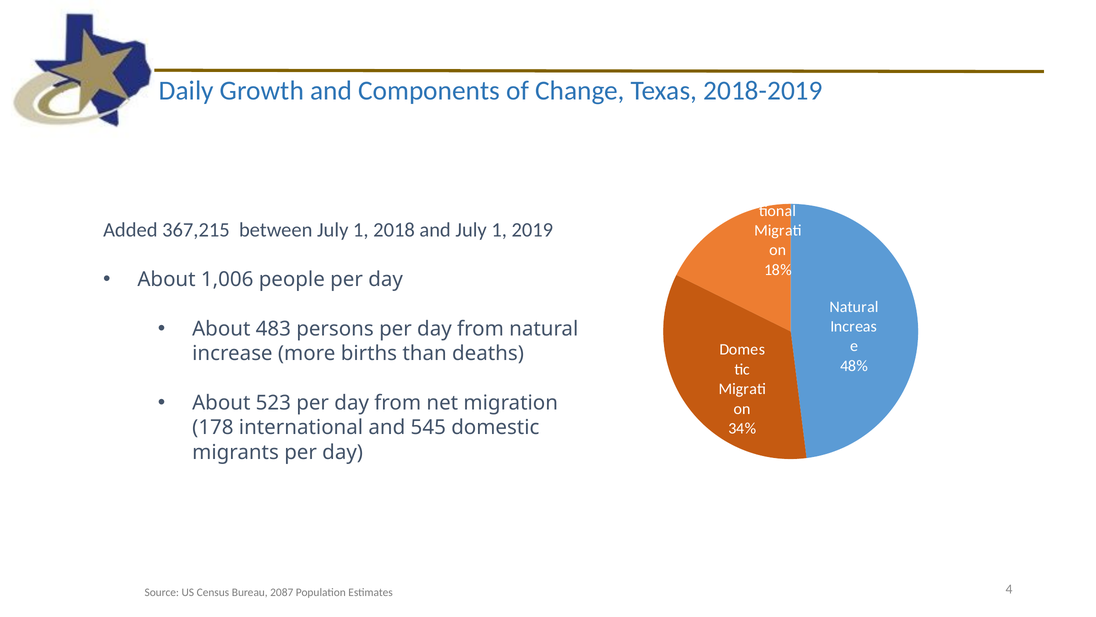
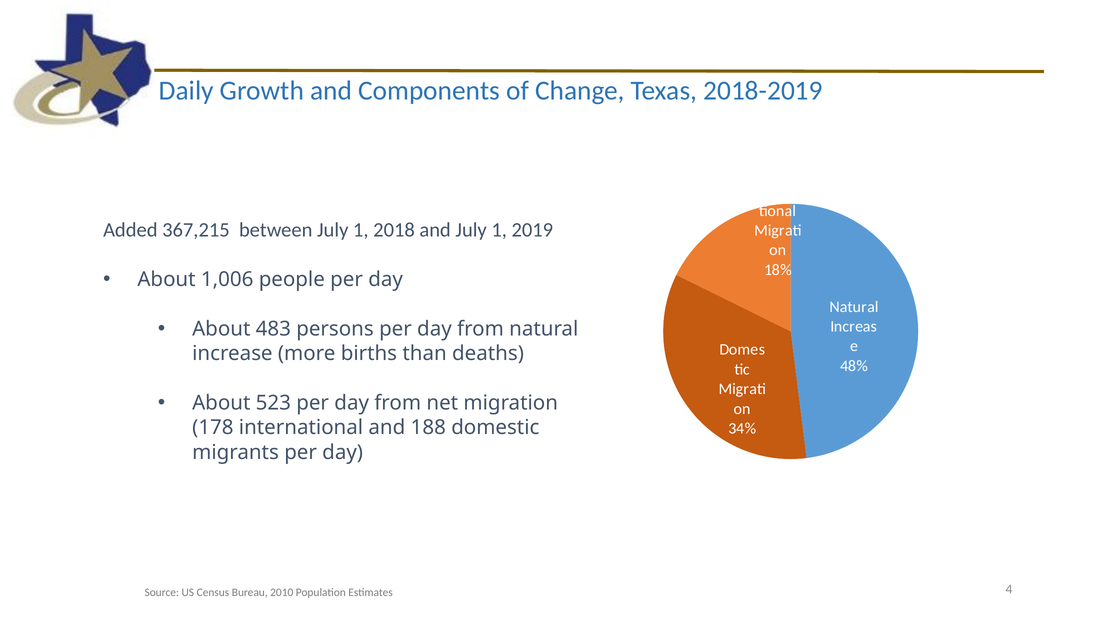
545: 545 -> 188 (428, 427)
2087: 2087 -> 2010 (282, 592)
